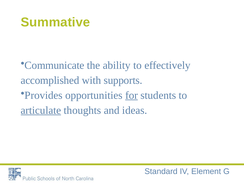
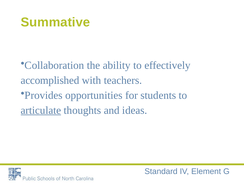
Communicate: Communicate -> Collaboration (54, 65)
supports: supports -> teachers (123, 80)
for underline: present -> none (132, 95)
